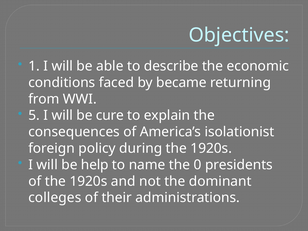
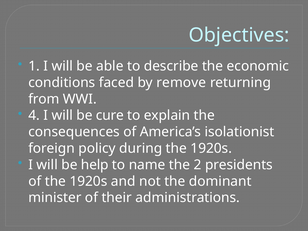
became: became -> remove (181, 83)
5: 5 -> 4 (34, 115)
0: 0 -> 2 (198, 165)
colleges: colleges -> minister (55, 198)
